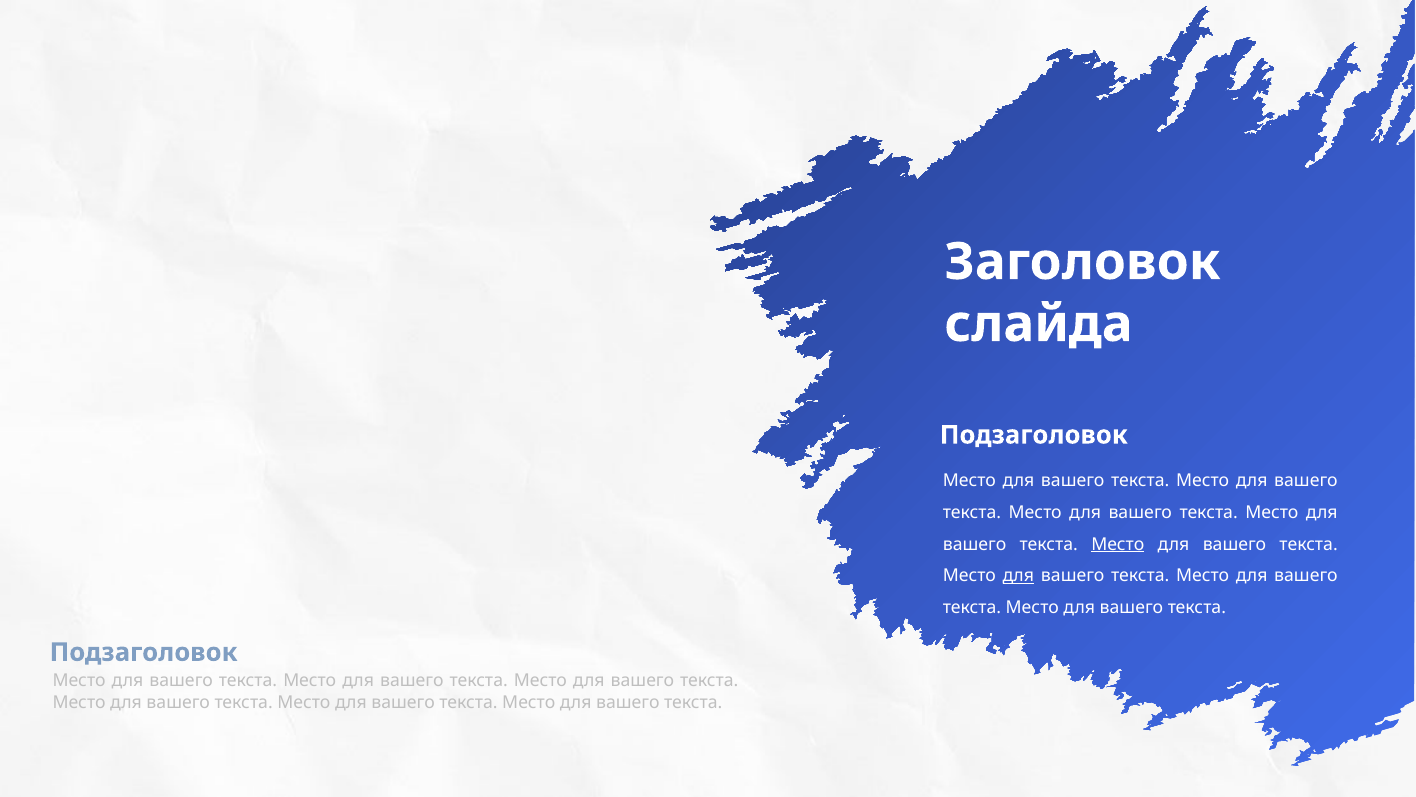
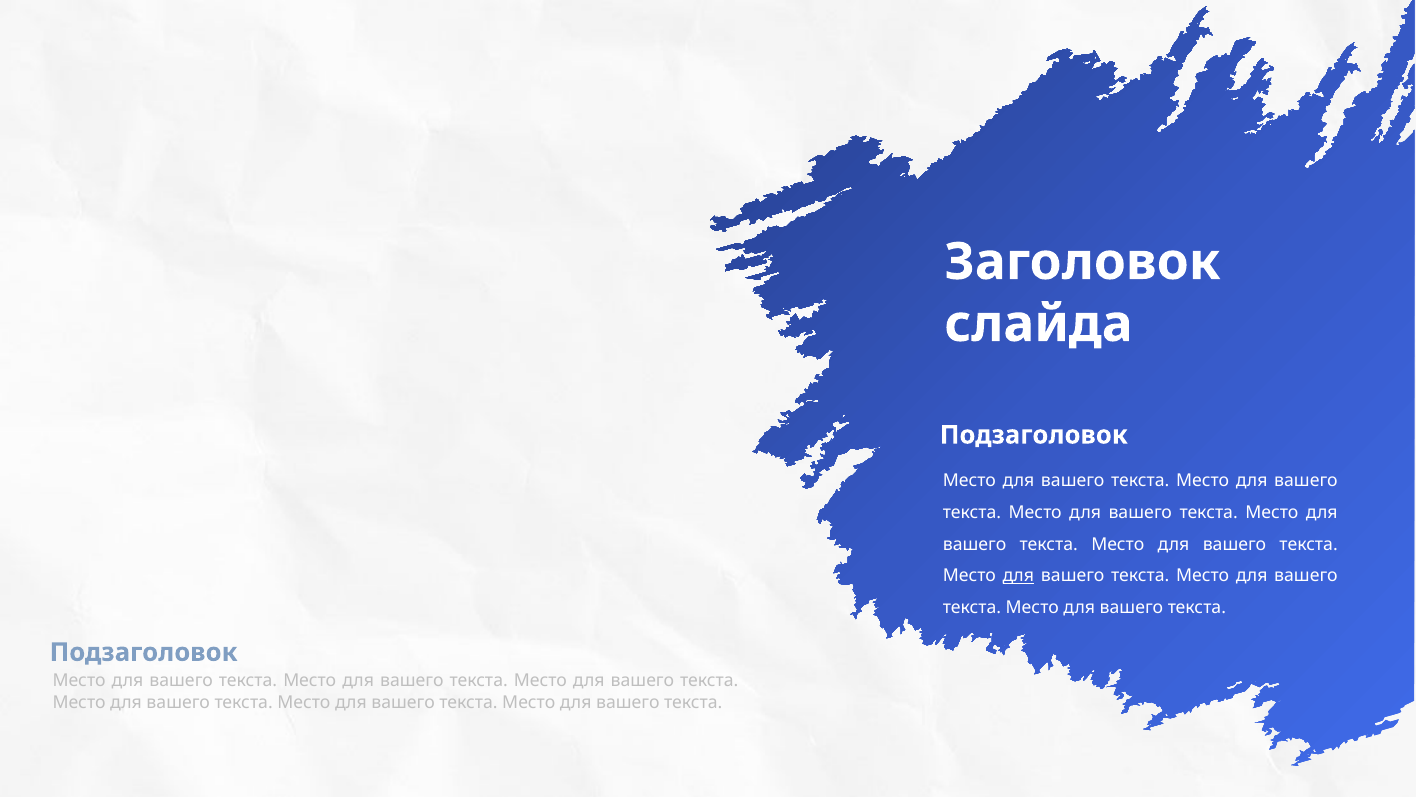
Место underline: present -> none (1118, 544)
